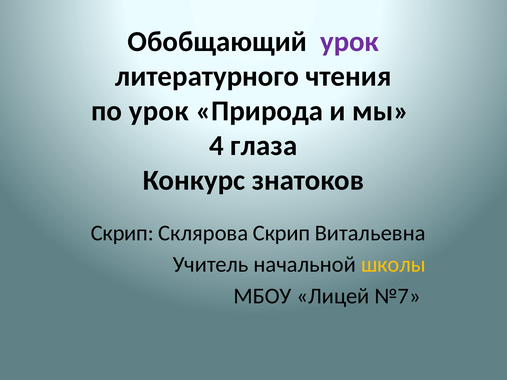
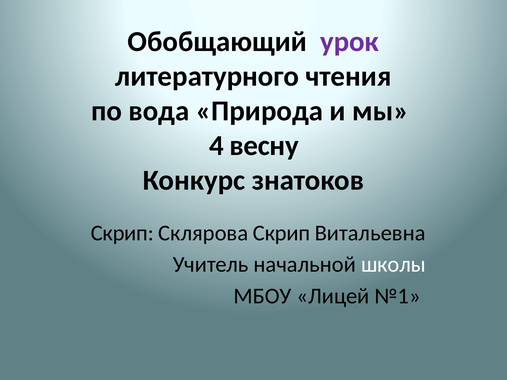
по урок: урок -> вода (159, 111)
глаза: глаза -> весну (264, 146)
школы colour: yellow -> white (393, 265)
№7: №7 -> №1 (398, 296)
